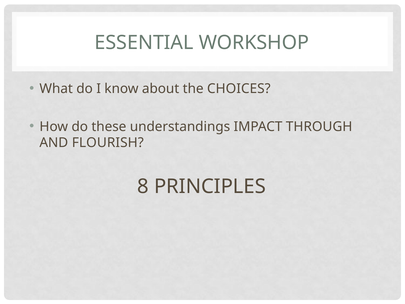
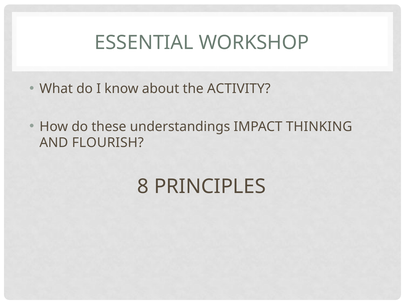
CHOICES: CHOICES -> ACTIVITY (239, 89)
THROUGH: THROUGH -> THINKING (319, 126)
